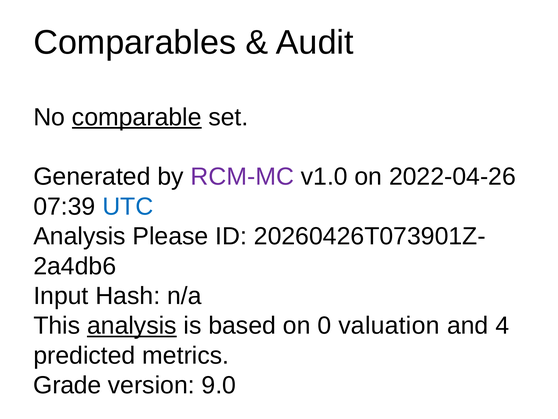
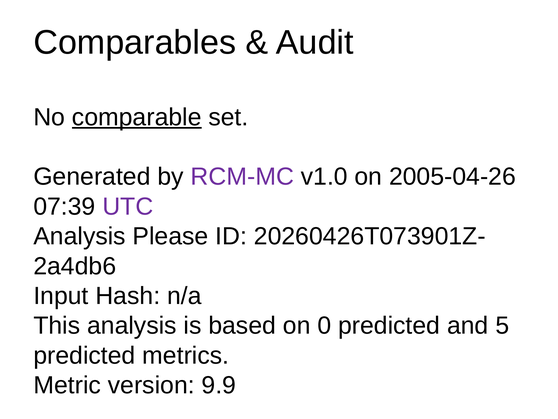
2022-04-26: 2022-04-26 -> 2005-04-26 (452, 177)
UTC colour: blue -> purple (128, 206)
analysis underline: present -> none (132, 325)
0 valuation: valuation -> predicted (389, 325)
4: 4 -> 5 (502, 325)
Grade: Grade -> Metric (67, 385)
9.0: 9.0 -> 9.9 (219, 385)
